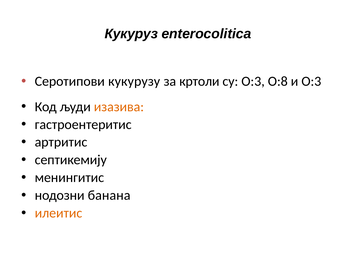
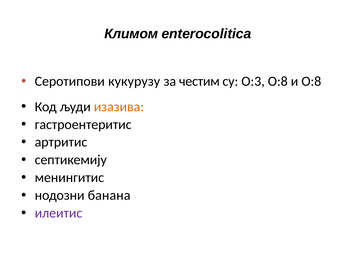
Кукуруз: Кукуруз -> Климом (131, 34)
кртоли: кртоли -> честим (199, 81)
и О:3: О:3 -> О:8 (311, 81)
илеитис colour: orange -> purple (58, 213)
